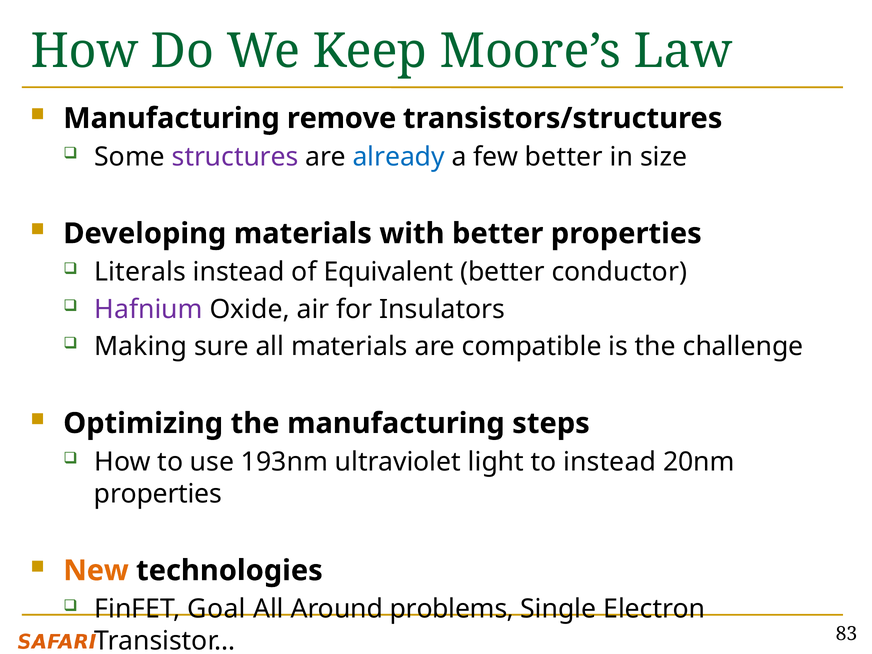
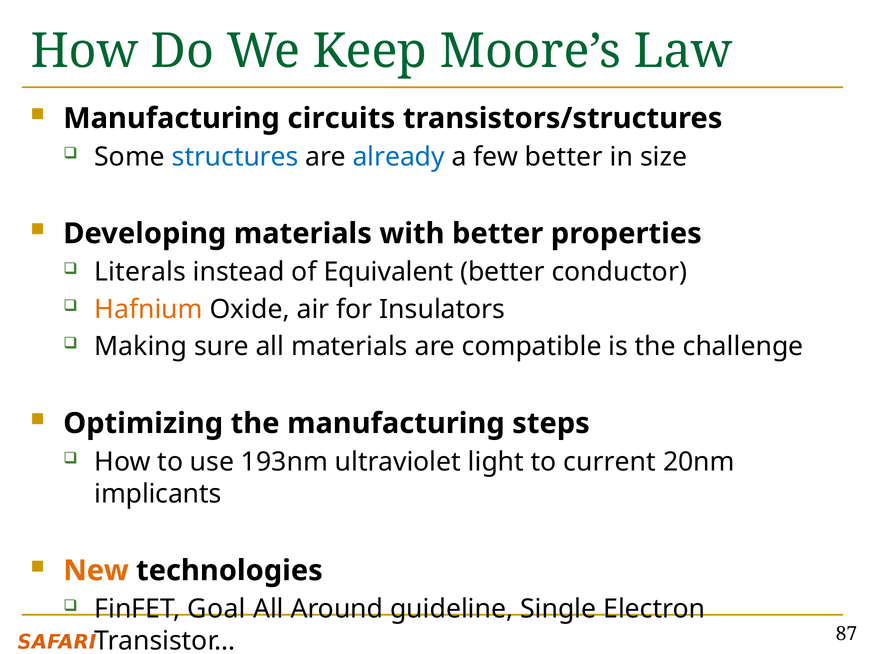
remove: remove -> circuits (341, 118)
structures colour: purple -> blue (235, 157)
Hafnium colour: purple -> orange (149, 309)
to instead: instead -> current (610, 462)
properties: properties -> implicants (158, 494)
problems: problems -> guideline (452, 609)
83: 83 -> 87 (847, 634)
